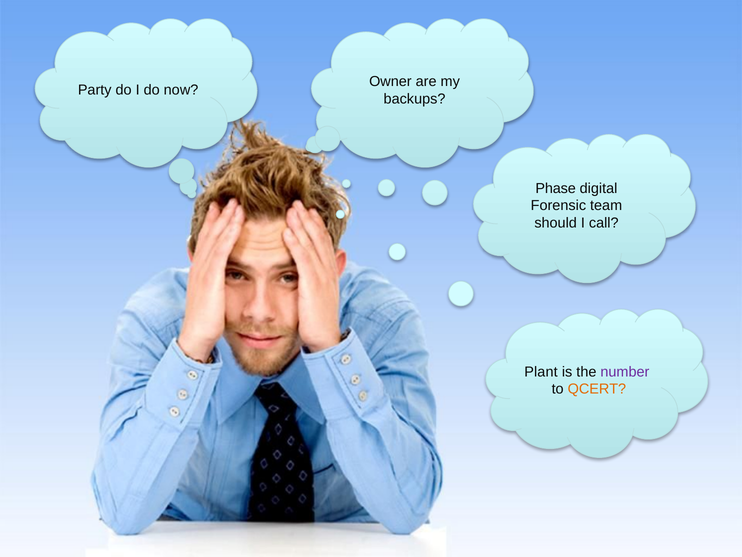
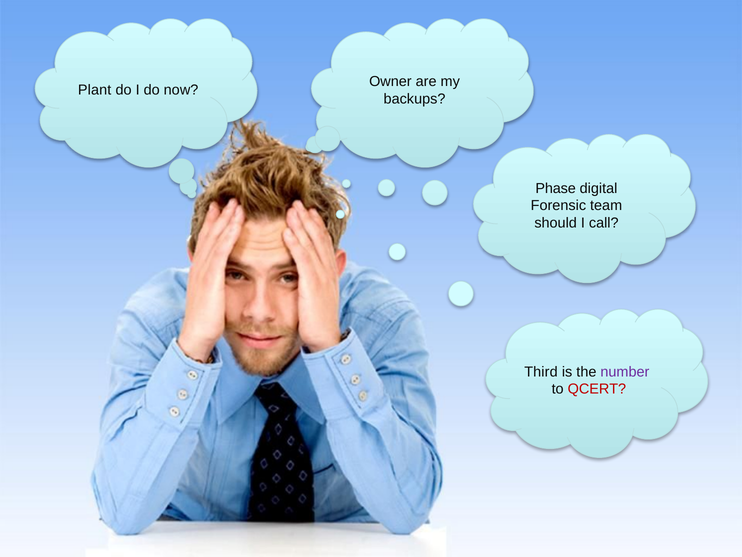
Party: Party -> Plant (95, 90)
Plant: Plant -> Third (541, 371)
QCERT colour: orange -> red (597, 389)
